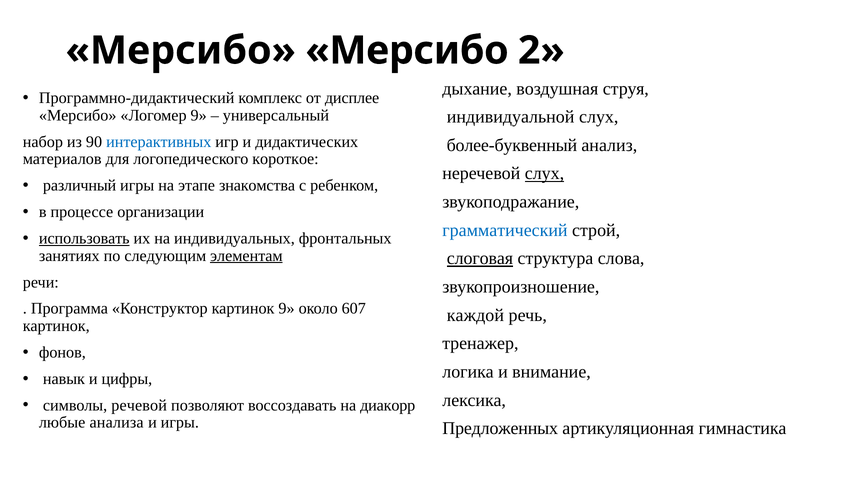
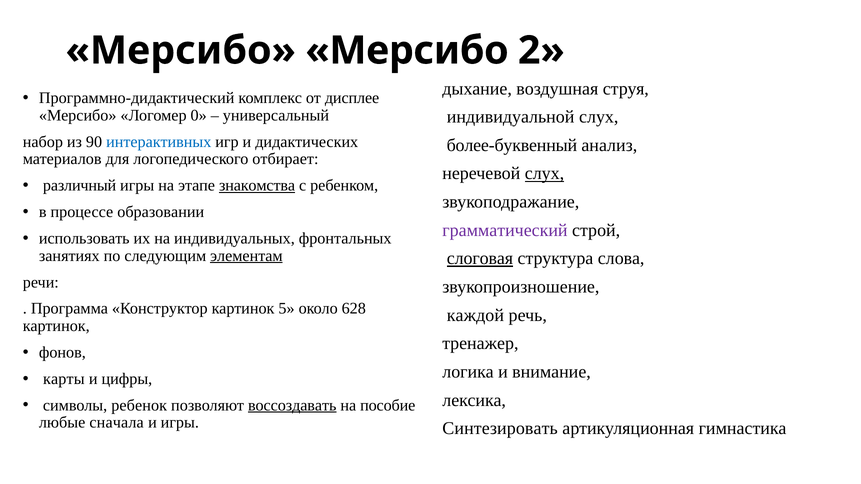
Логомер 9: 9 -> 0 (199, 115)
короткое: короткое -> отбирает (285, 159)
знакомства underline: none -> present (257, 186)
организации: организации -> образовании (161, 212)
грамматический colour: blue -> purple (505, 230)
использовать underline: present -> none (84, 239)
картинок 9: 9 -> 5 (287, 309)
607: 607 -> 628 (354, 309)
навык: навык -> карты (64, 379)
речевой: речевой -> ребенок (139, 405)
воссоздавать underline: none -> present (292, 405)
диакорр: диакорр -> пособие (388, 405)
анализа: анализа -> сначала (117, 423)
Предложенных: Предложенных -> Синтезировать (500, 429)
